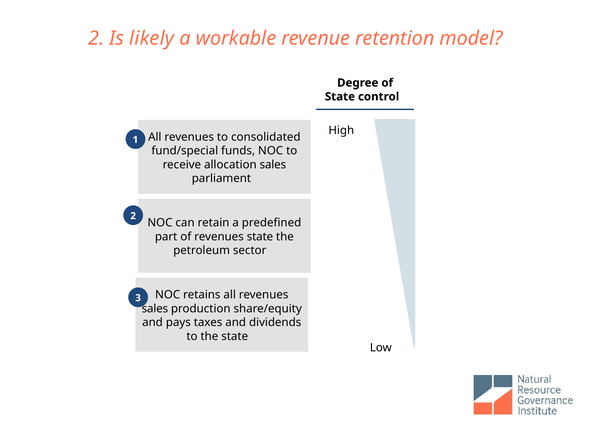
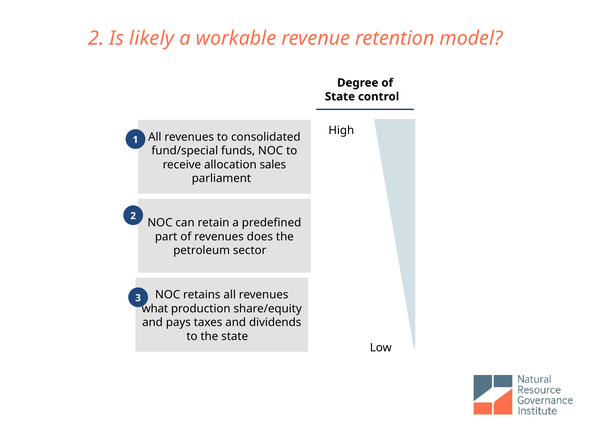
revenues state: state -> does (260, 237)
sales: sales -> what (155, 309)
